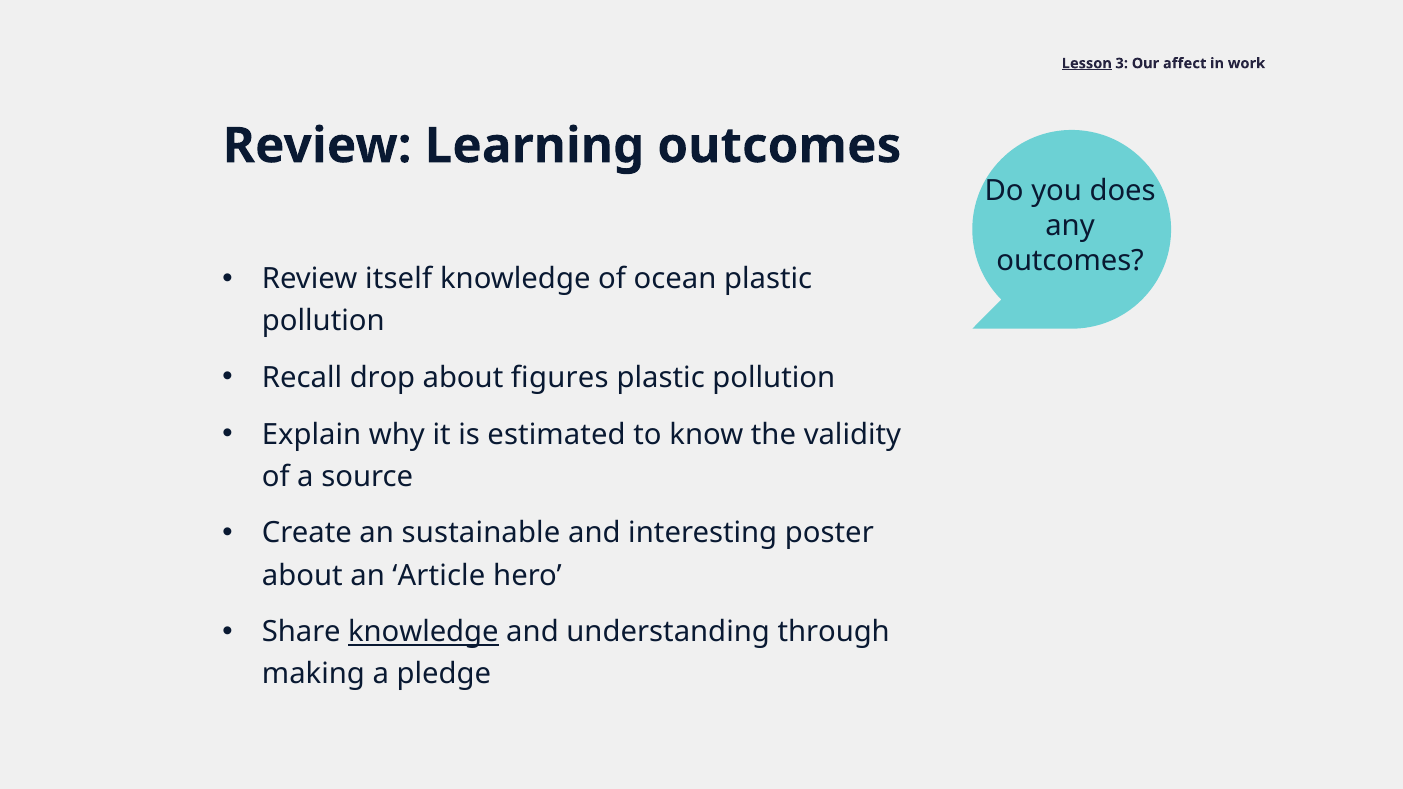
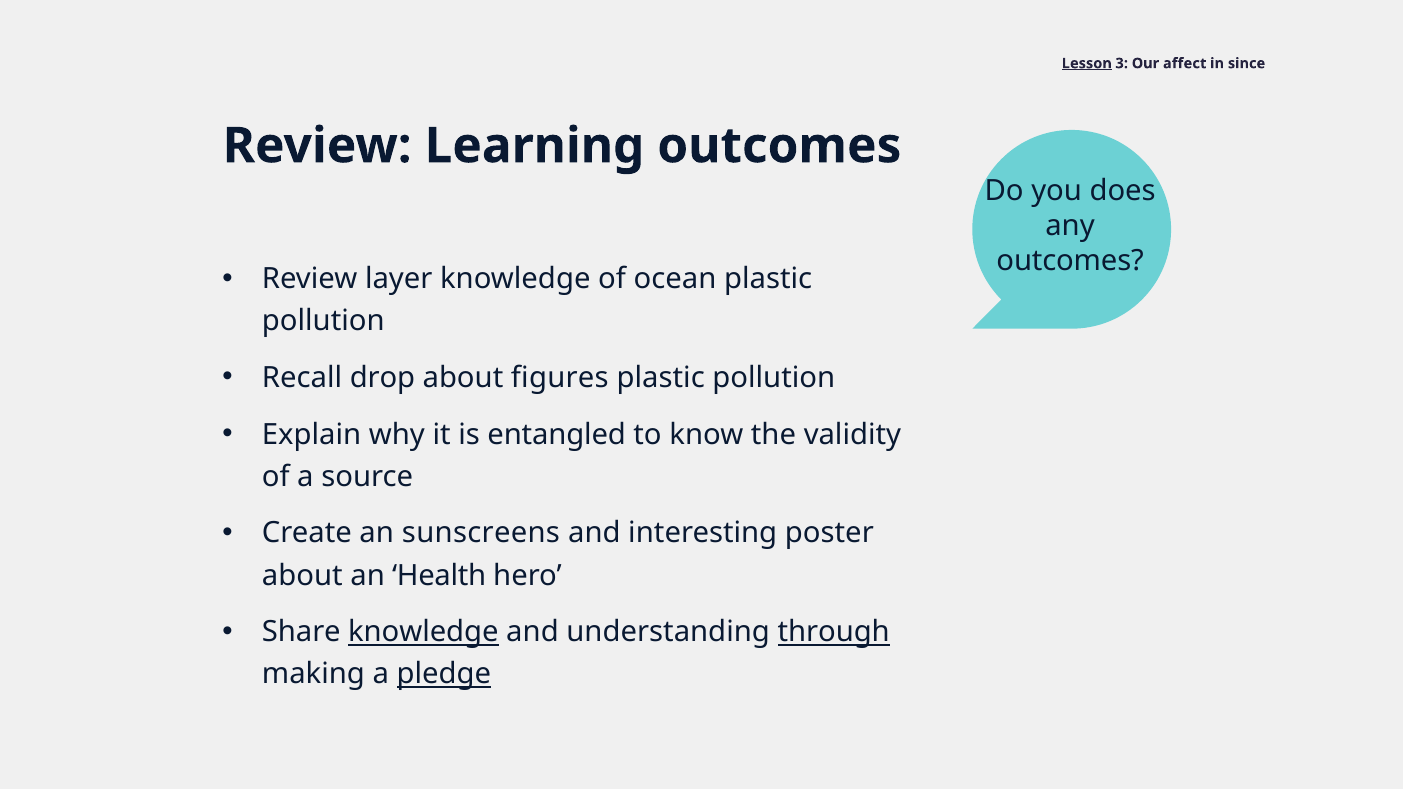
work: work -> since (1247, 63)
itself: itself -> layer (399, 279)
estimated: estimated -> entangled (557, 435)
sustainable: sustainable -> sunscreens (481, 533)
Article: Article -> Health (439, 576)
through underline: none -> present (834, 632)
pledge underline: none -> present (444, 674)
